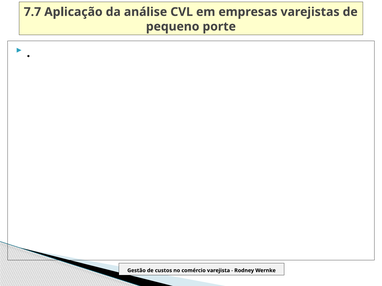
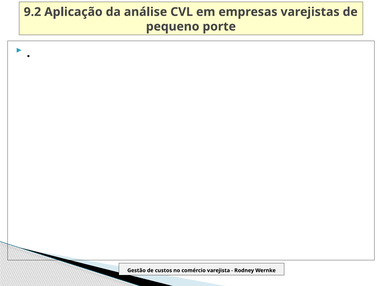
7.7: 7.7 -> 9.2 (32, 12)
